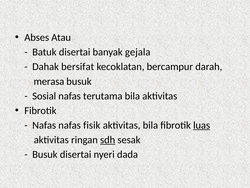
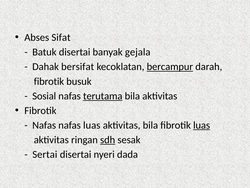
Atau: Atau -> Sifat (61, 37)
bercampur underline: none -> present (170, 67)
merasa: merasa -> fibrotik (49, 81)
terutama underline: none -> present (103, 96)
nafas fisik: fisik -> luas (92, 125)
Busuk: Busuk -> Sertai (45, 154)
